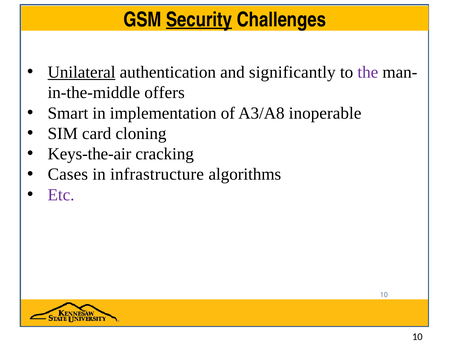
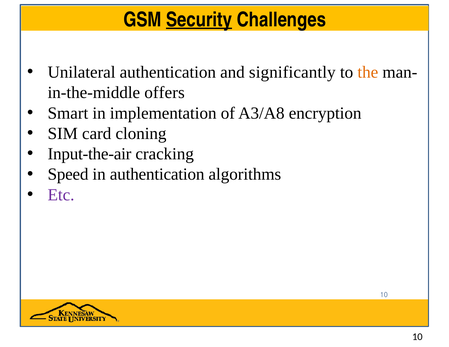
Unilateral underline: present -> none (82, 72)
the colour: purple -> orange (368, 72)
inoperable: inoperable -> encryption (325, 113)
Keys-the-air: Keys-the-air -> Input-the-air (90, 154)
Cases: Cases -> Speed (68, 174)
in infrastructure: infrastructure -> authentication (157, 174)
